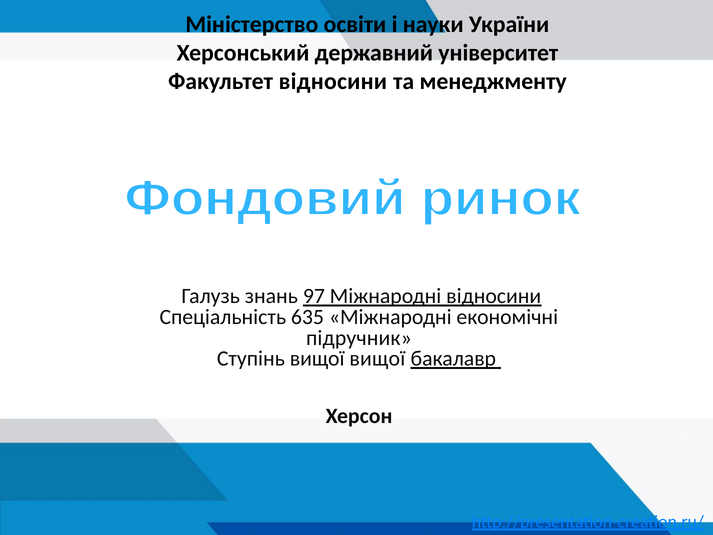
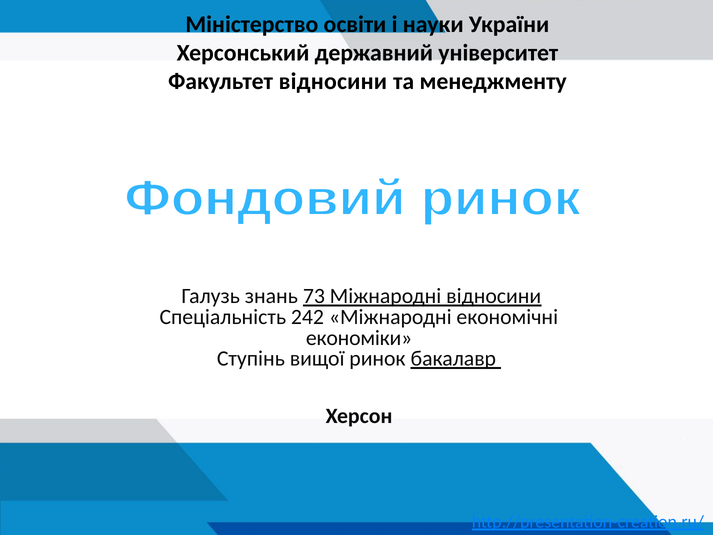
97: 97 -> 73 (314, 296)
635: 635 -> 242 (307, 317)
підручник: підручник -> економіки (359, 338)
вищої вищої: вищої -> ринок (377, 359)
